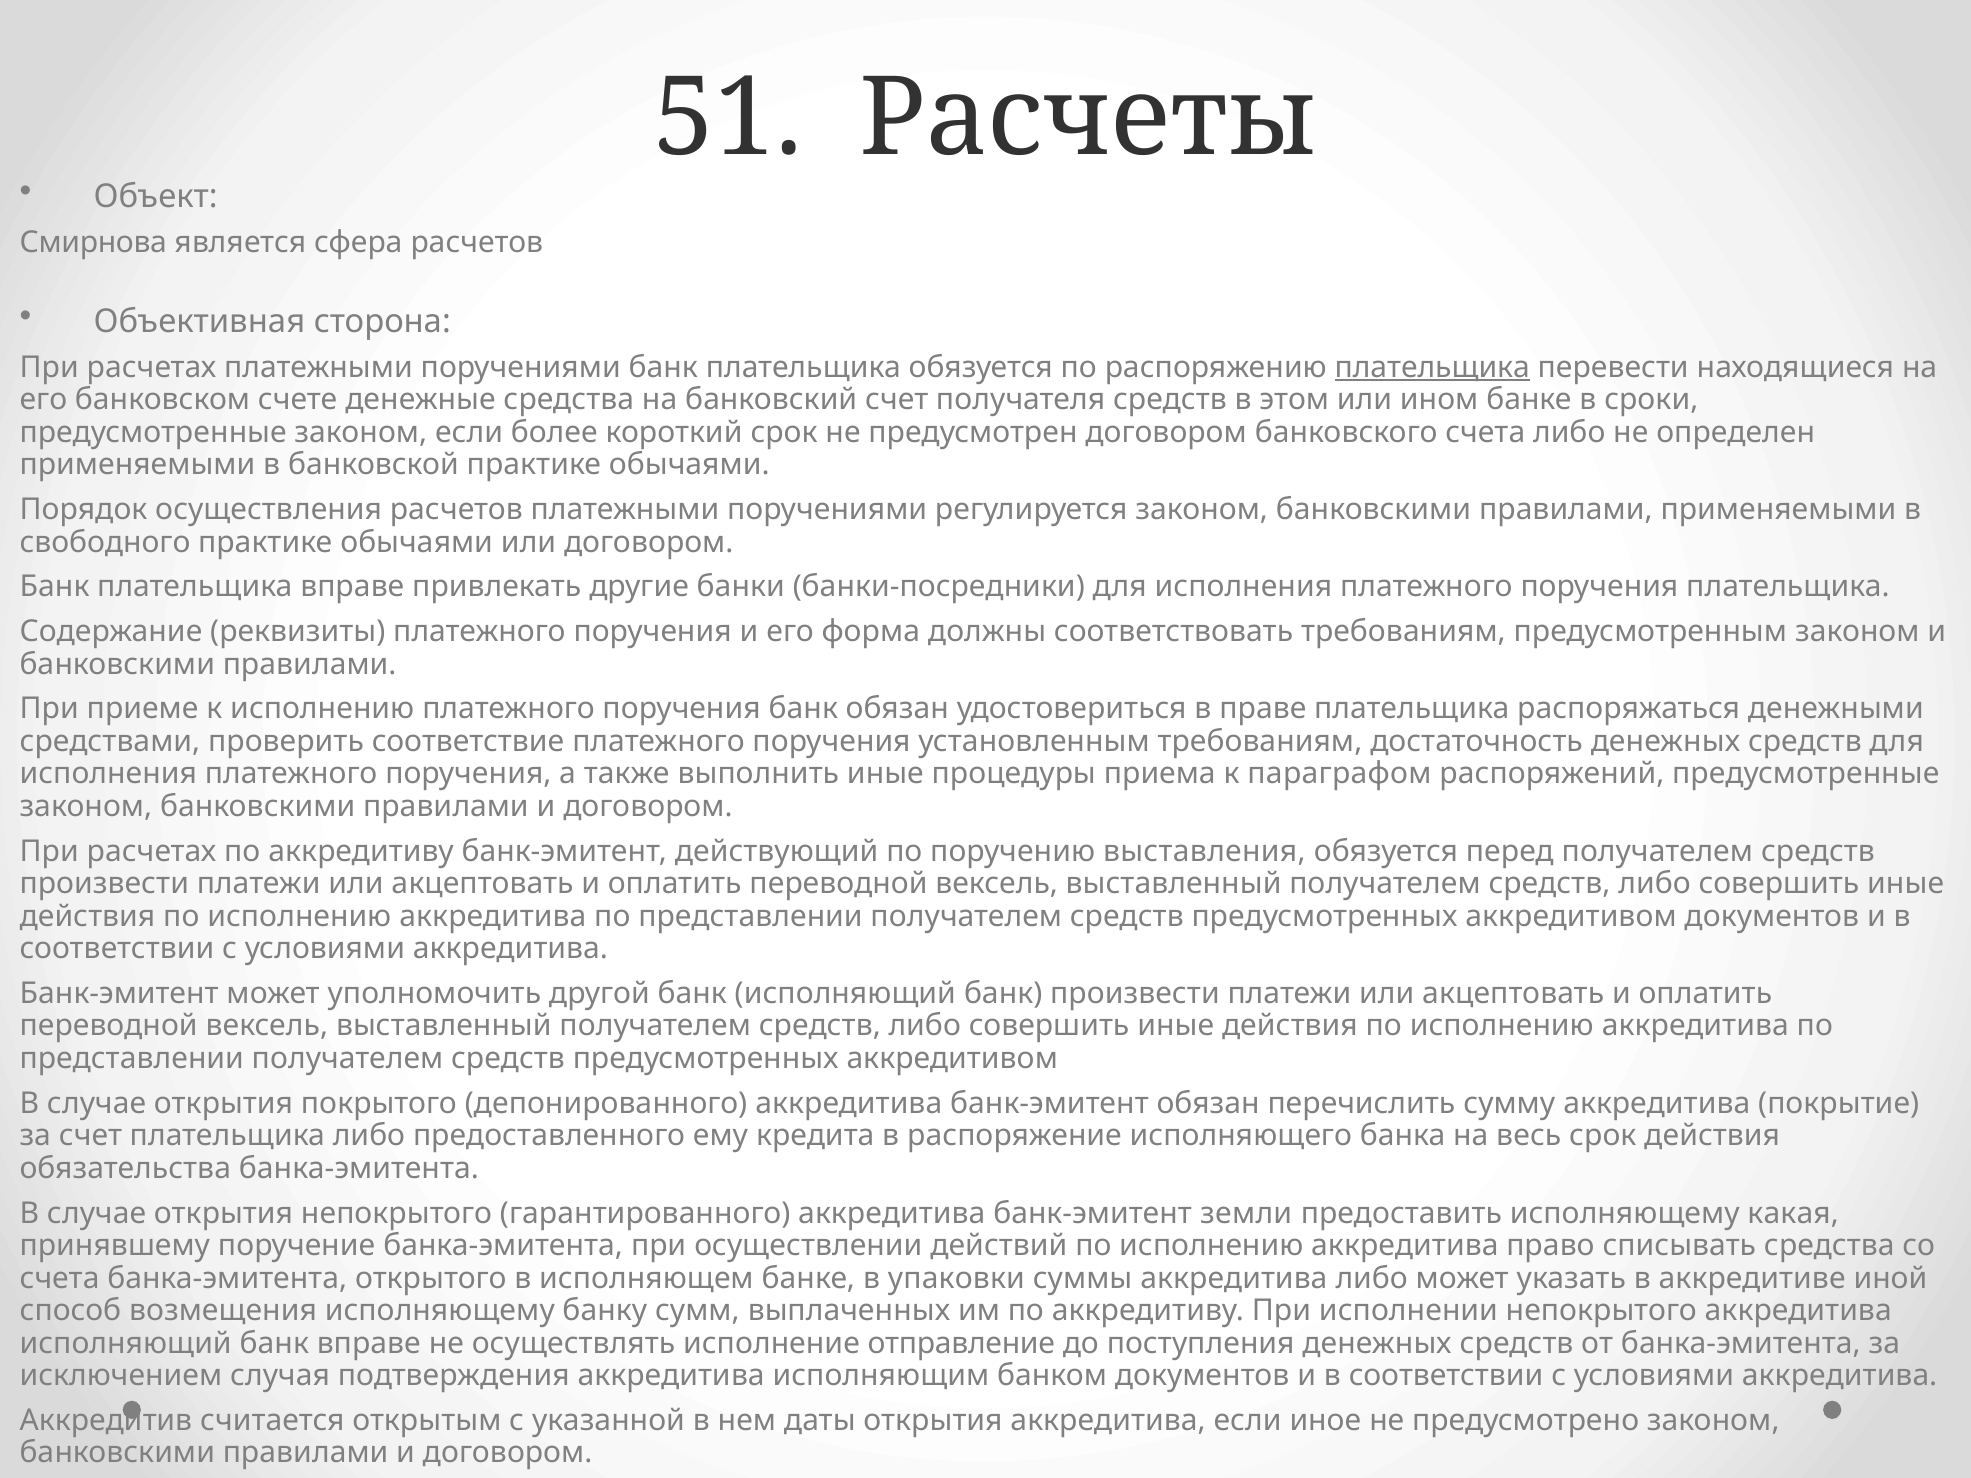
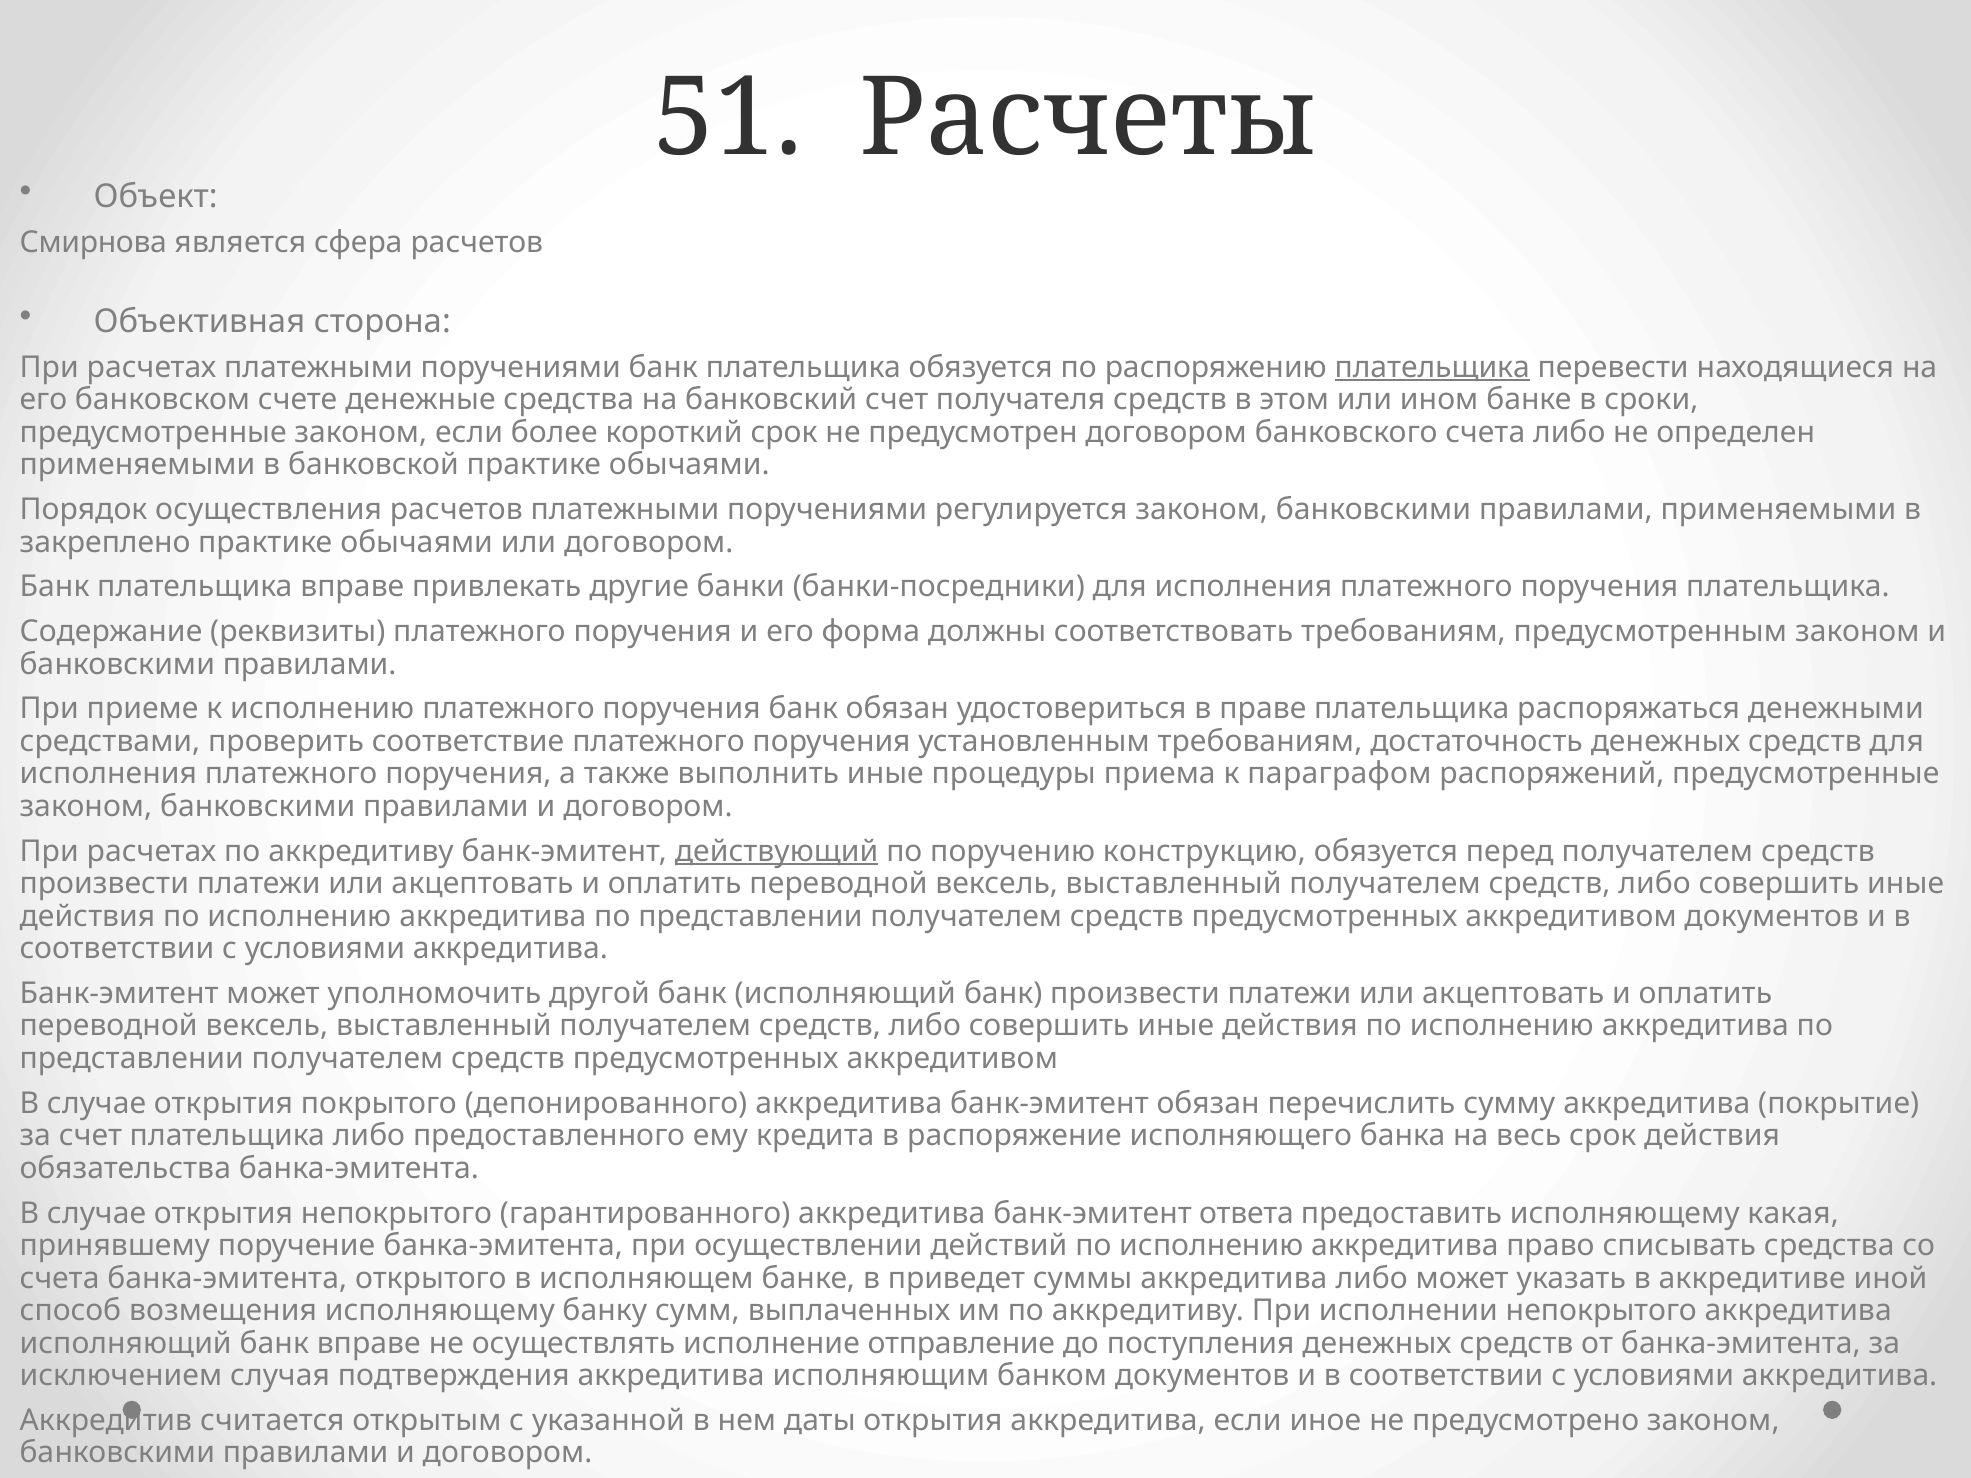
свободного: свободного -> закреплено (105, 542)
действующий underline: none -> present (777, 851)
выставления: выставления -> конструкцию (1204, 851)
земли: земли -> ответа (1246, 1213)
упаковки: упаковки -> приведет (957, 1278)
